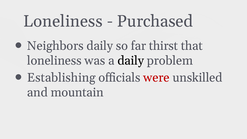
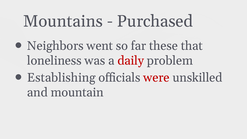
Loneliness: Loneliness -> Mountains (63, 21)
Neighbors daily: daily -> went (100, 46)
thirst: thirst -> these (163, 46)
daily colour: black -> red (131, 61)
